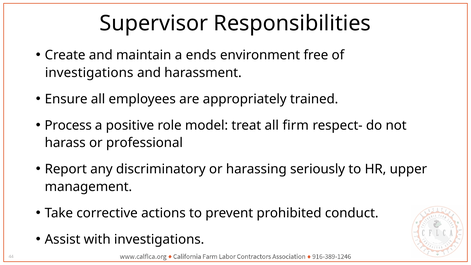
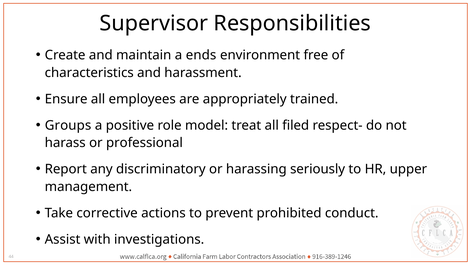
investigations: investigations -> characteristics (89, 73)
Process: Process -> Groups (68, 125)
firm: firm -> filed (296, 125)
